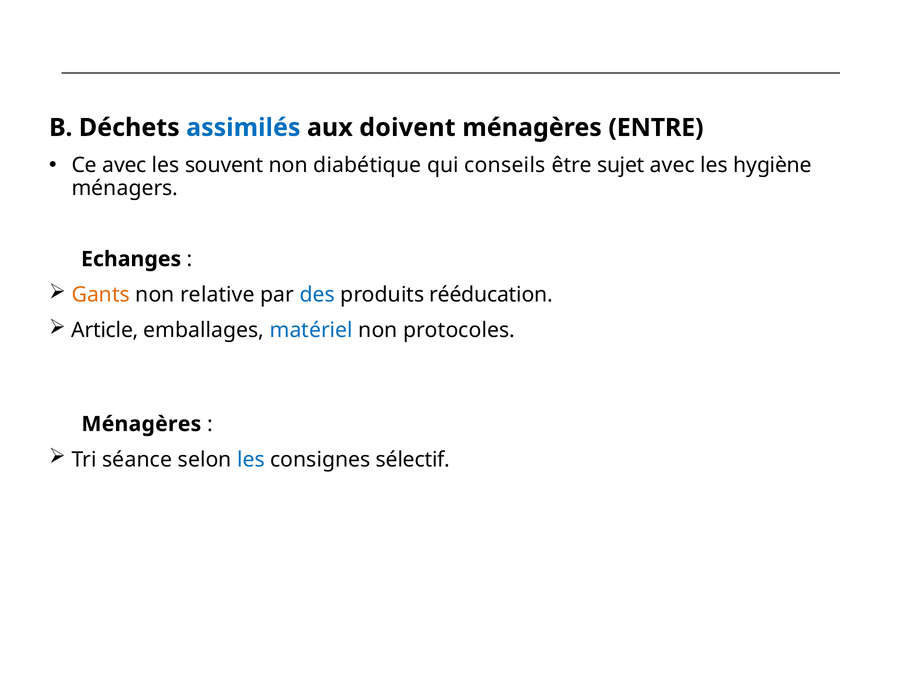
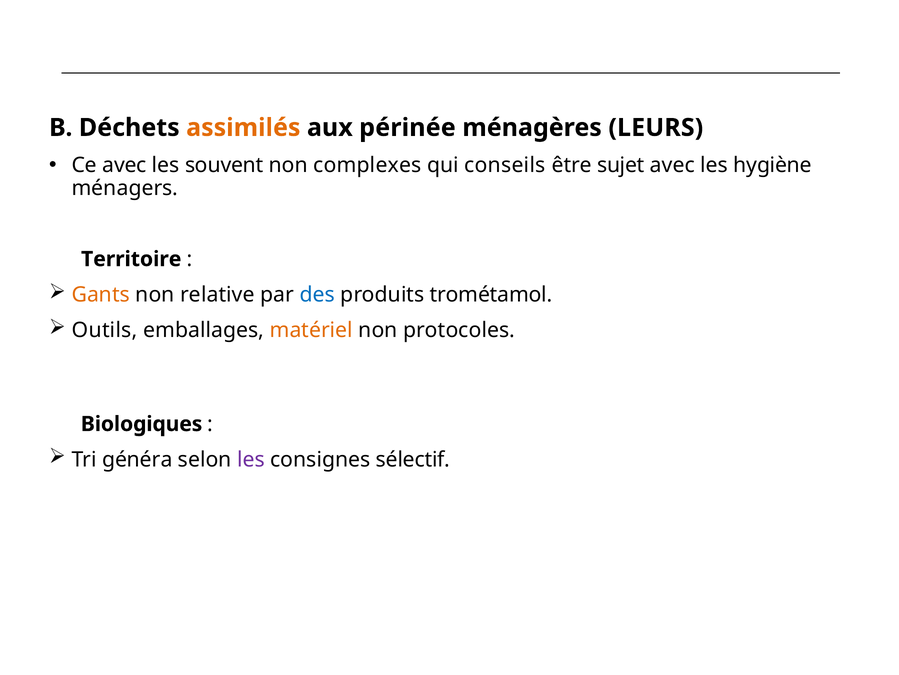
assimilés colour: blue -> orange (243, 127)
doivent: doivent -> périnée (407, 127)
ENTRE: ENTRE -> LEURS (656, 127)
diabétique: diabétique -> complexes (367, 165)
Echanges: Echanges -> Territoire (131, 259)
rééducation: rééducation -> trométamol (491, 294)
Article: Article -> Outils (105, 330)
matériel colour: blue -> orange (311, 330)
Ménagères: Ménagères -> Biologiques (142, 424)
séance: séance -> généra (137, 459)
les colour: blue -> purple (251, 459)
